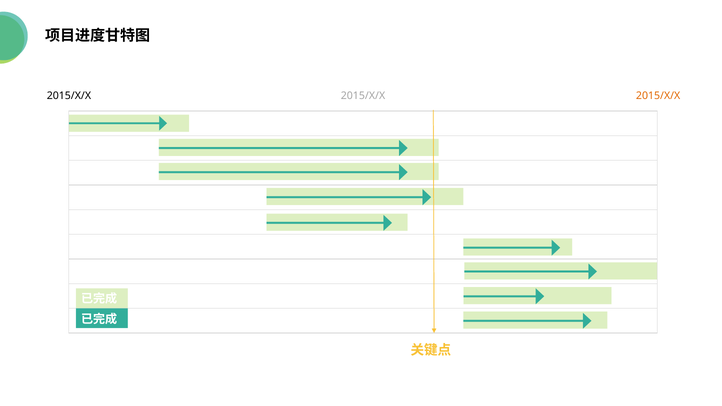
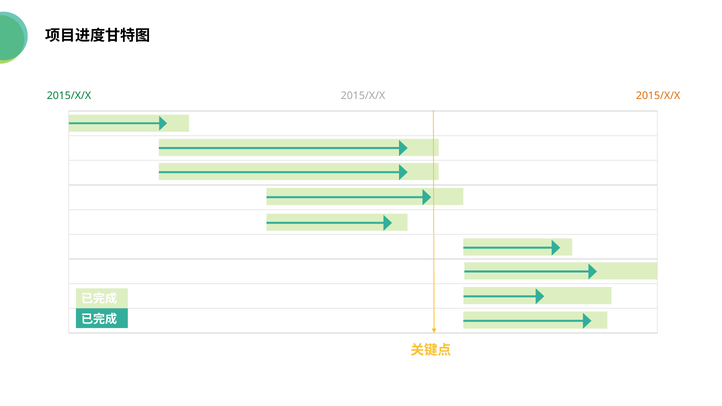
2015/X/X colour: black -> green (69, 96)
